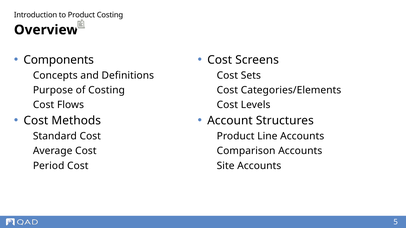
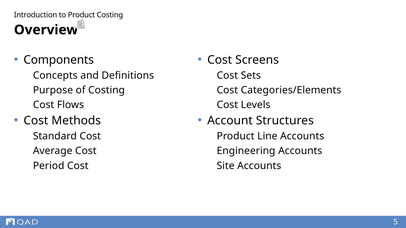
Comparison: Comparison -> Engineering (246, 151)
